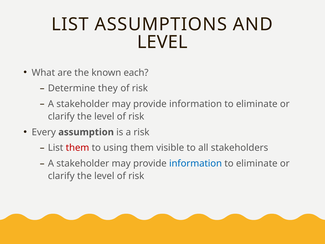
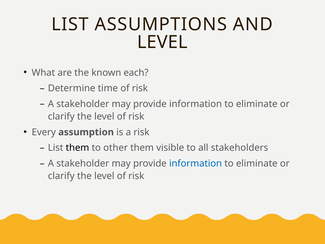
they: they -> time (108, 88)
them colour: red -> black (77, 148)
using: using -> other (116, 148)
